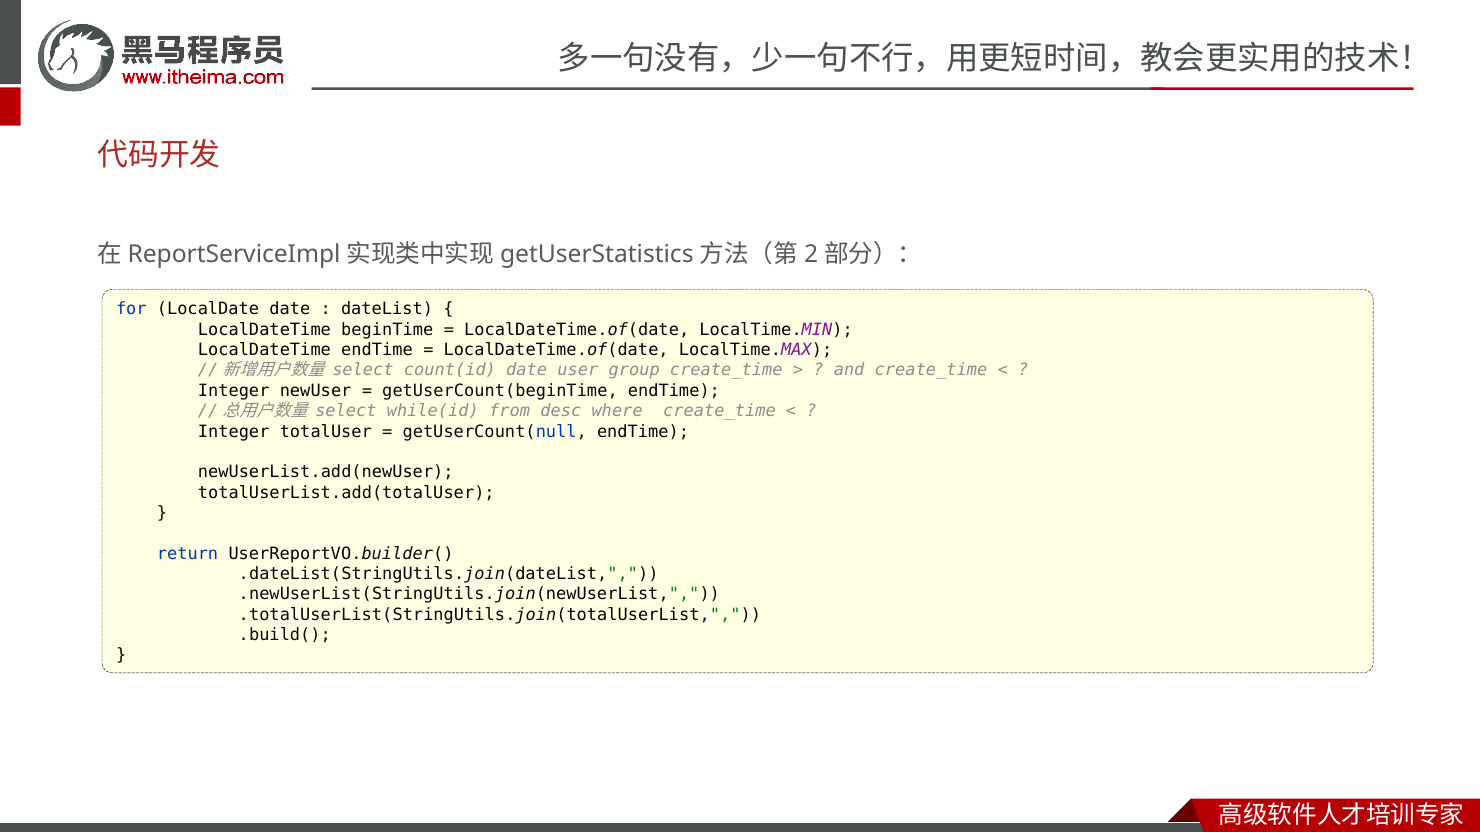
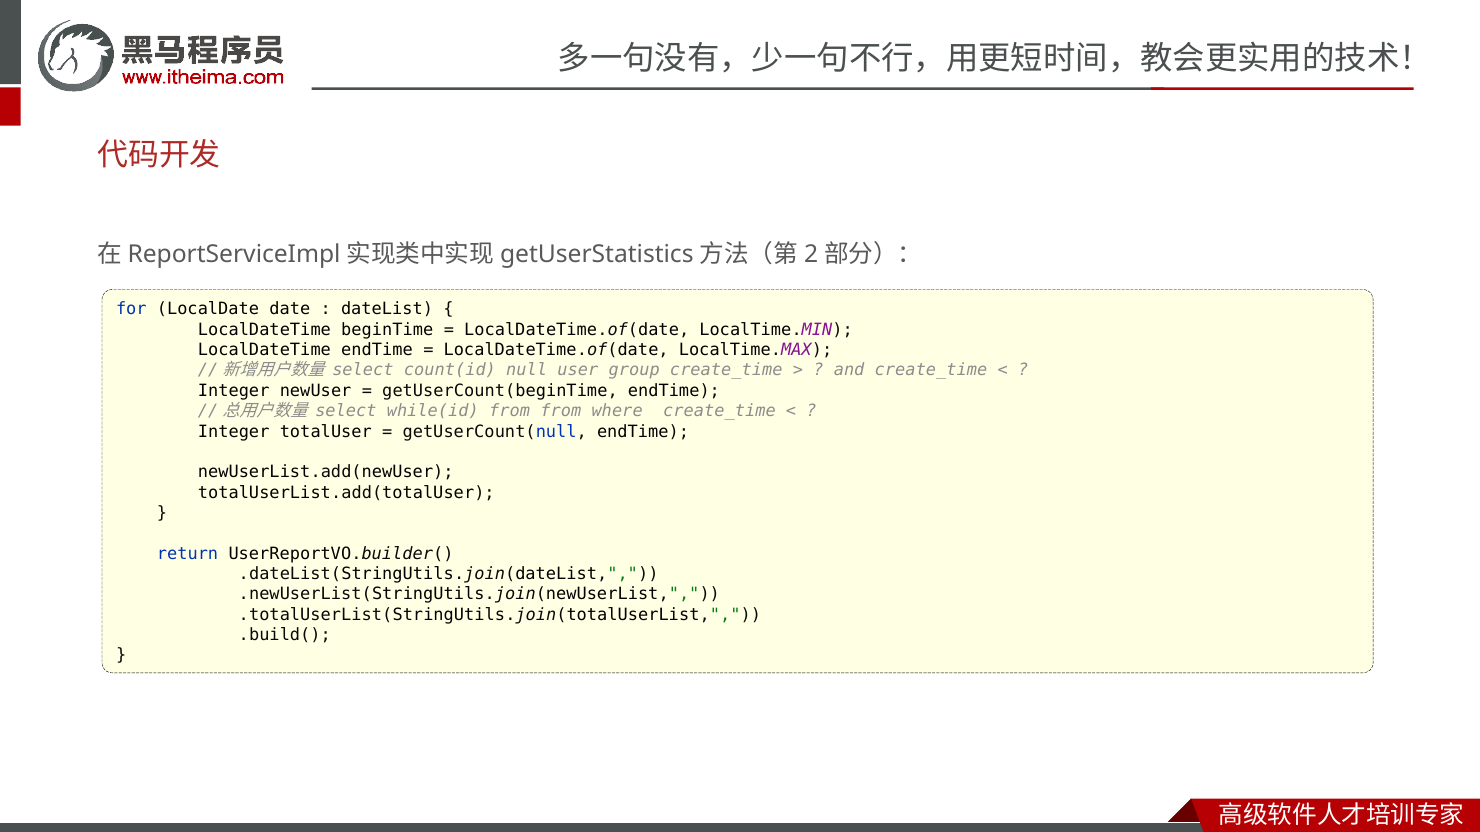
count(id date: date -> null (527, 371)
from desc: desc -> from (561, 411)
